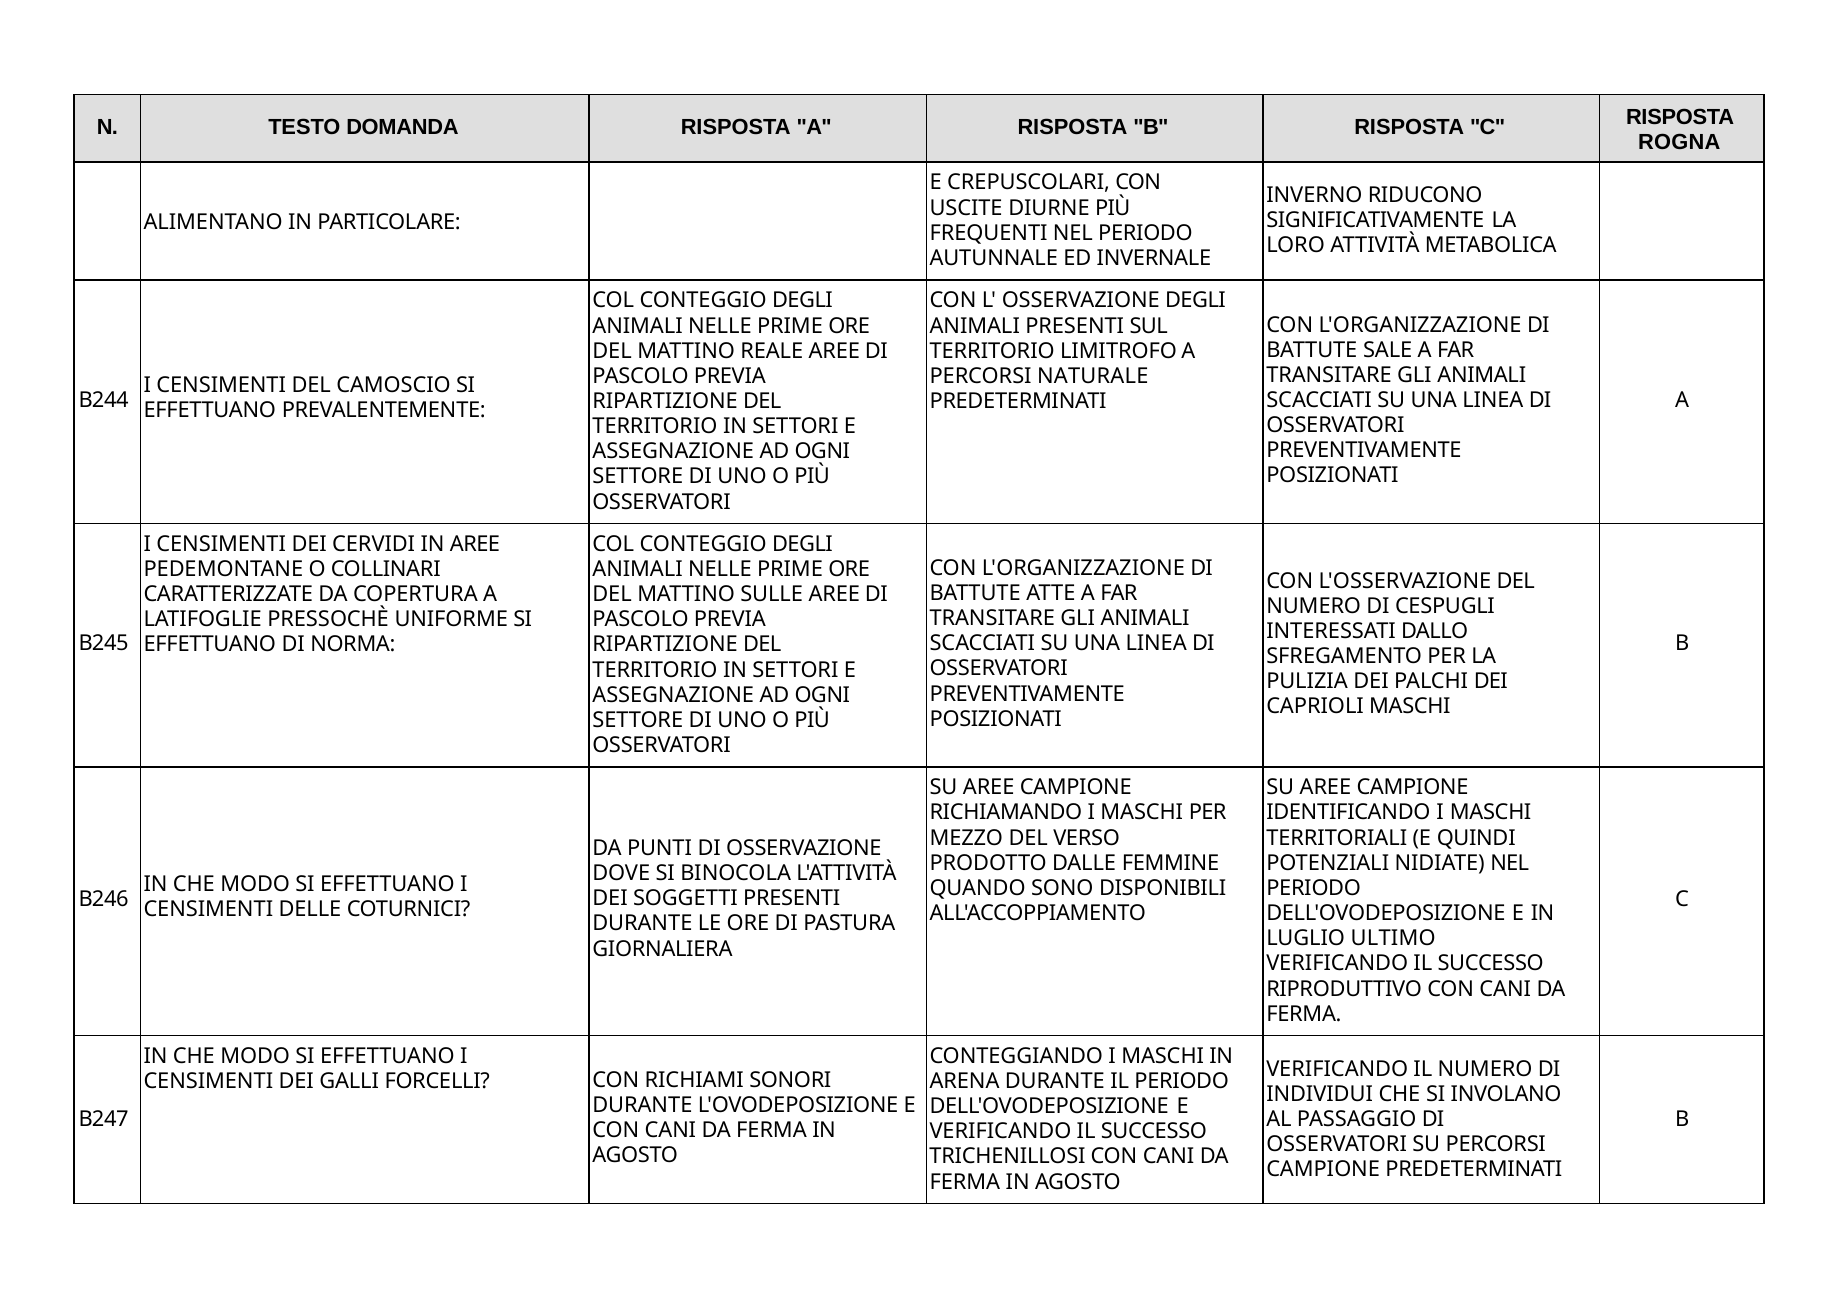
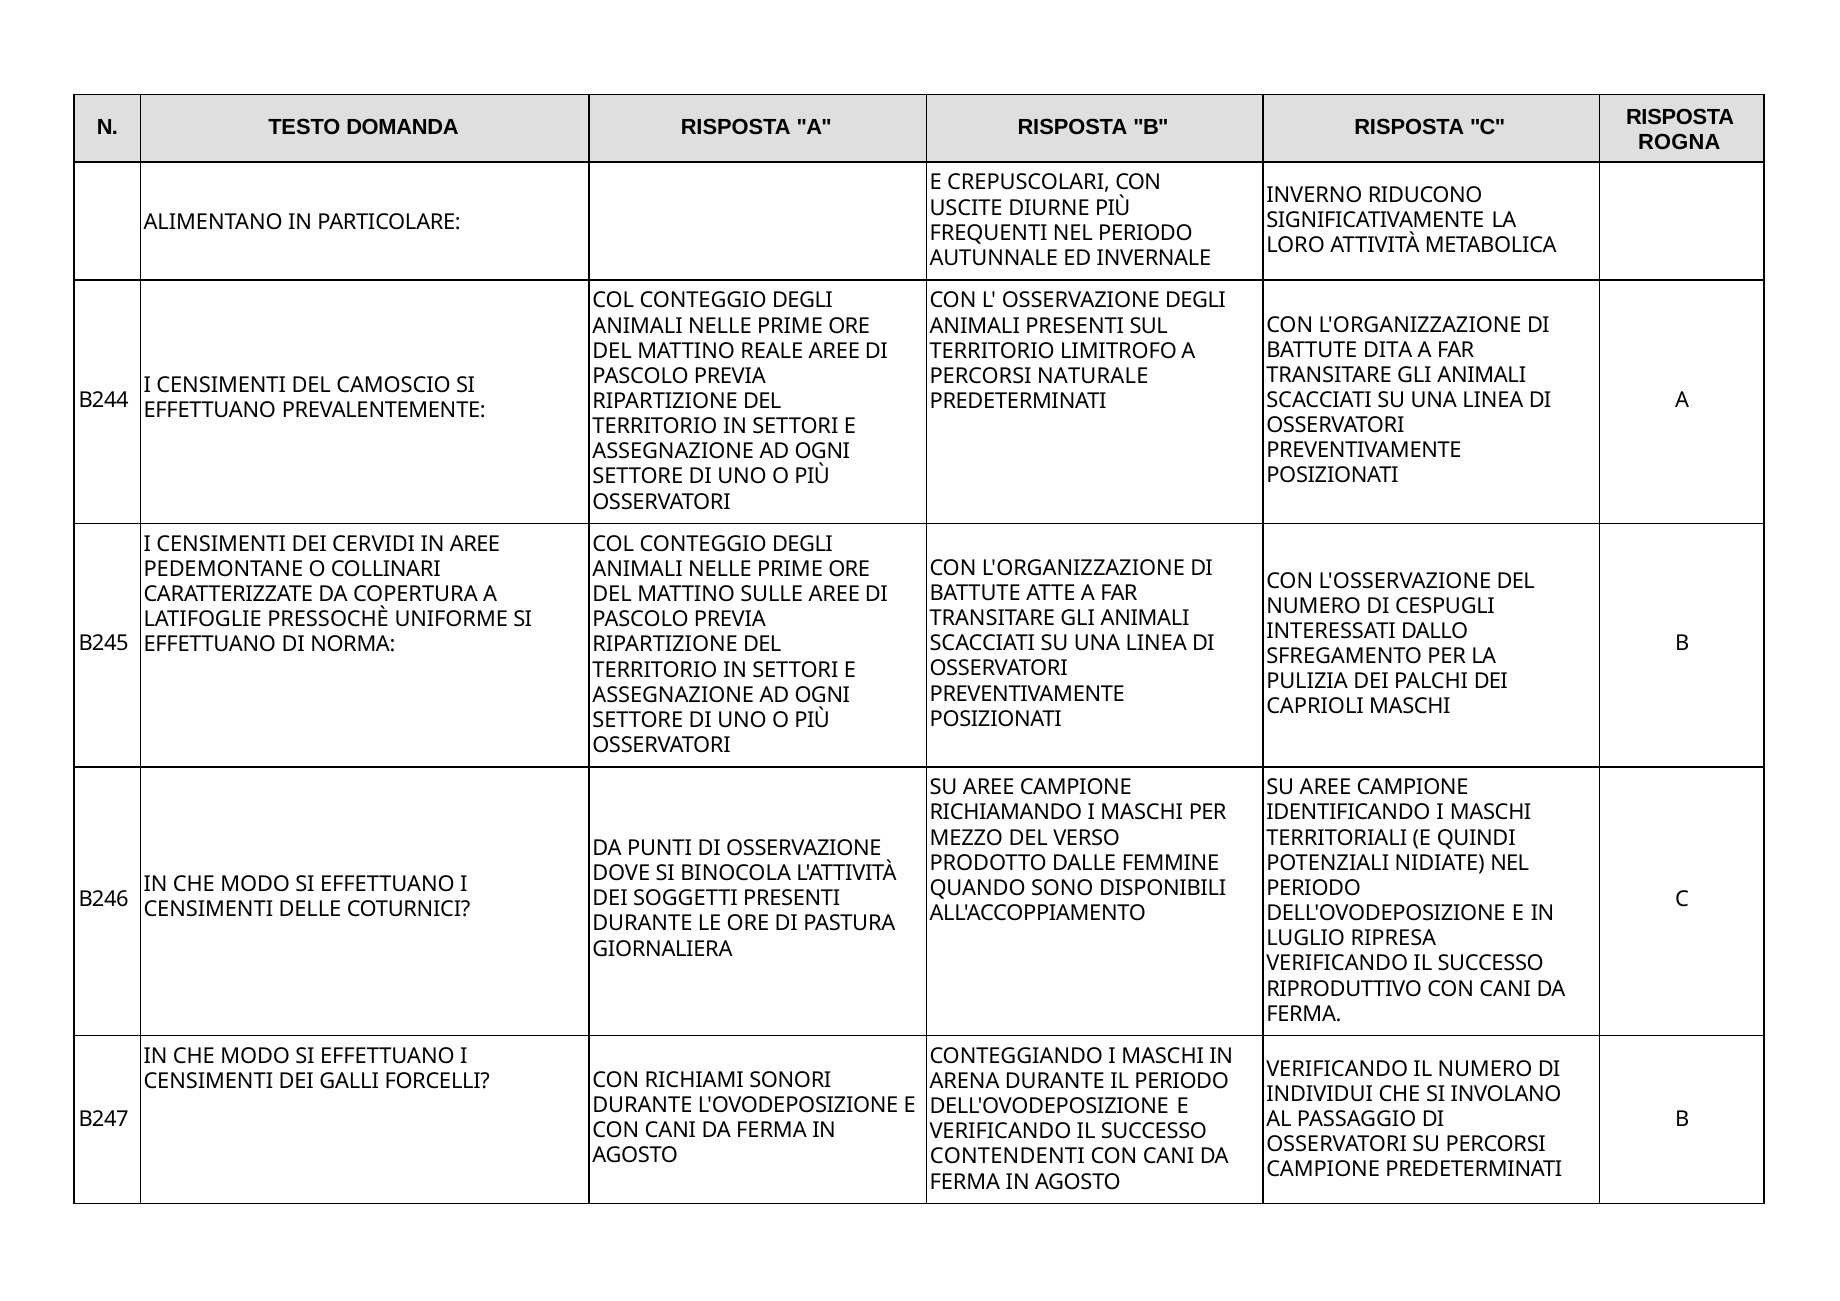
SALE: SALE -> DITA (1388, 350)
ULTIMO: ULTIMO -> RIPRESA (1393, 939)
TRICHENILLOSI: TRICHENILLOSI -> CONTENDENTI (1007, 1157)
